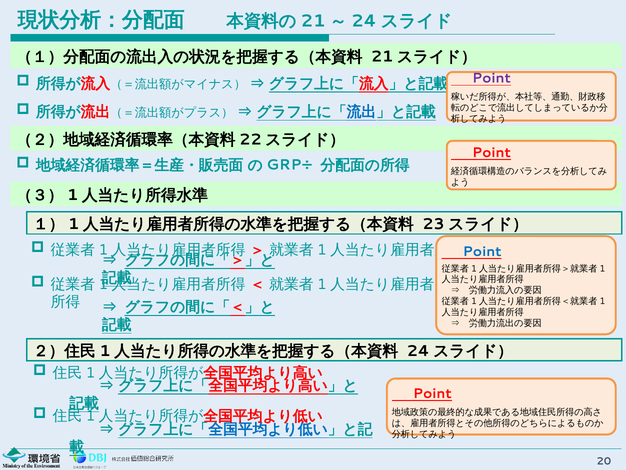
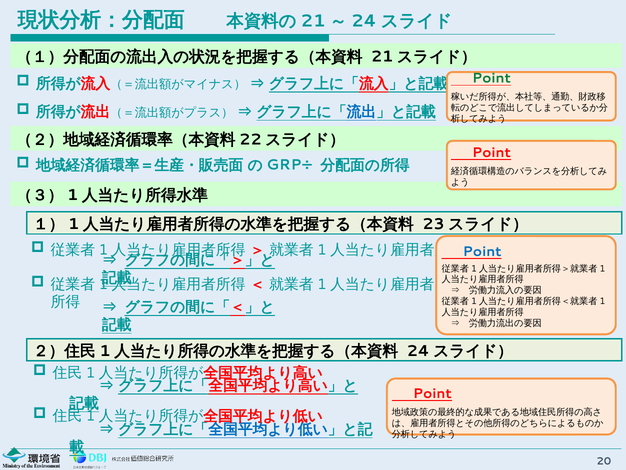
Point colour: purple -> green (491, 78)
